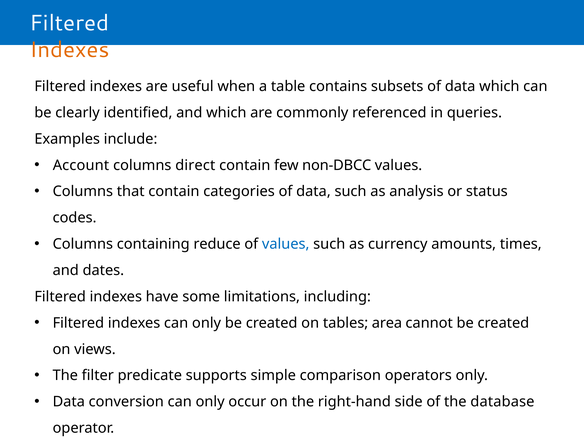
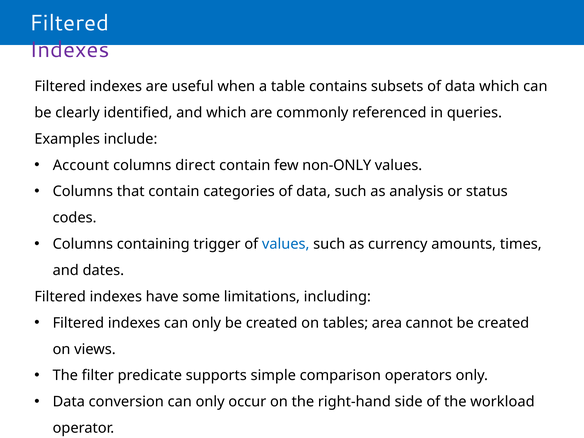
Indexes colour: orange -> purple (70, 50)
non-DBCC: non-DBCC -> non-ONLY (337, 165)
reduce: reduce -> trigger (217, 244)
database: database -> workload (502, 402)
